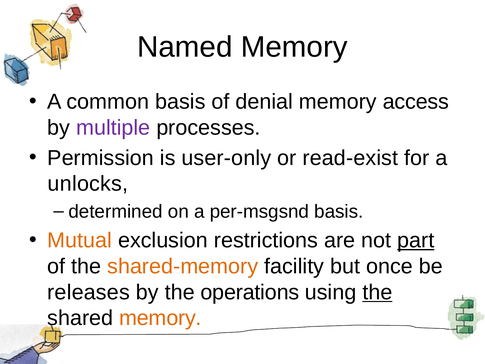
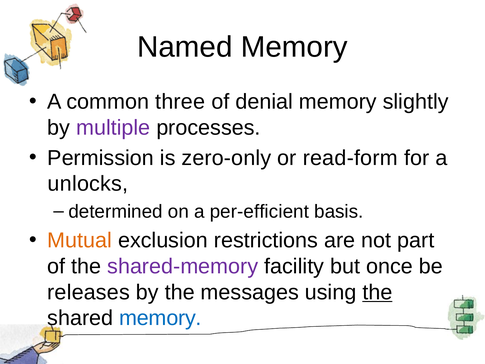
common basis: basis -> three (180, 102)
access: access -> slightly (416, 102)
user-only: user-only -> zero-only (226, 158)
read-exist: read-exist -> read-form (350, 158)
per-msgsnd: per-msgsnd -> per-efficient (259, 212)
part underline: present -> none (416, 240)
shared-memory colour: orange -> purple (183, 266)
operations: operations -> messages (250, 292)
memory colour: orange -> blue (160, 318)
